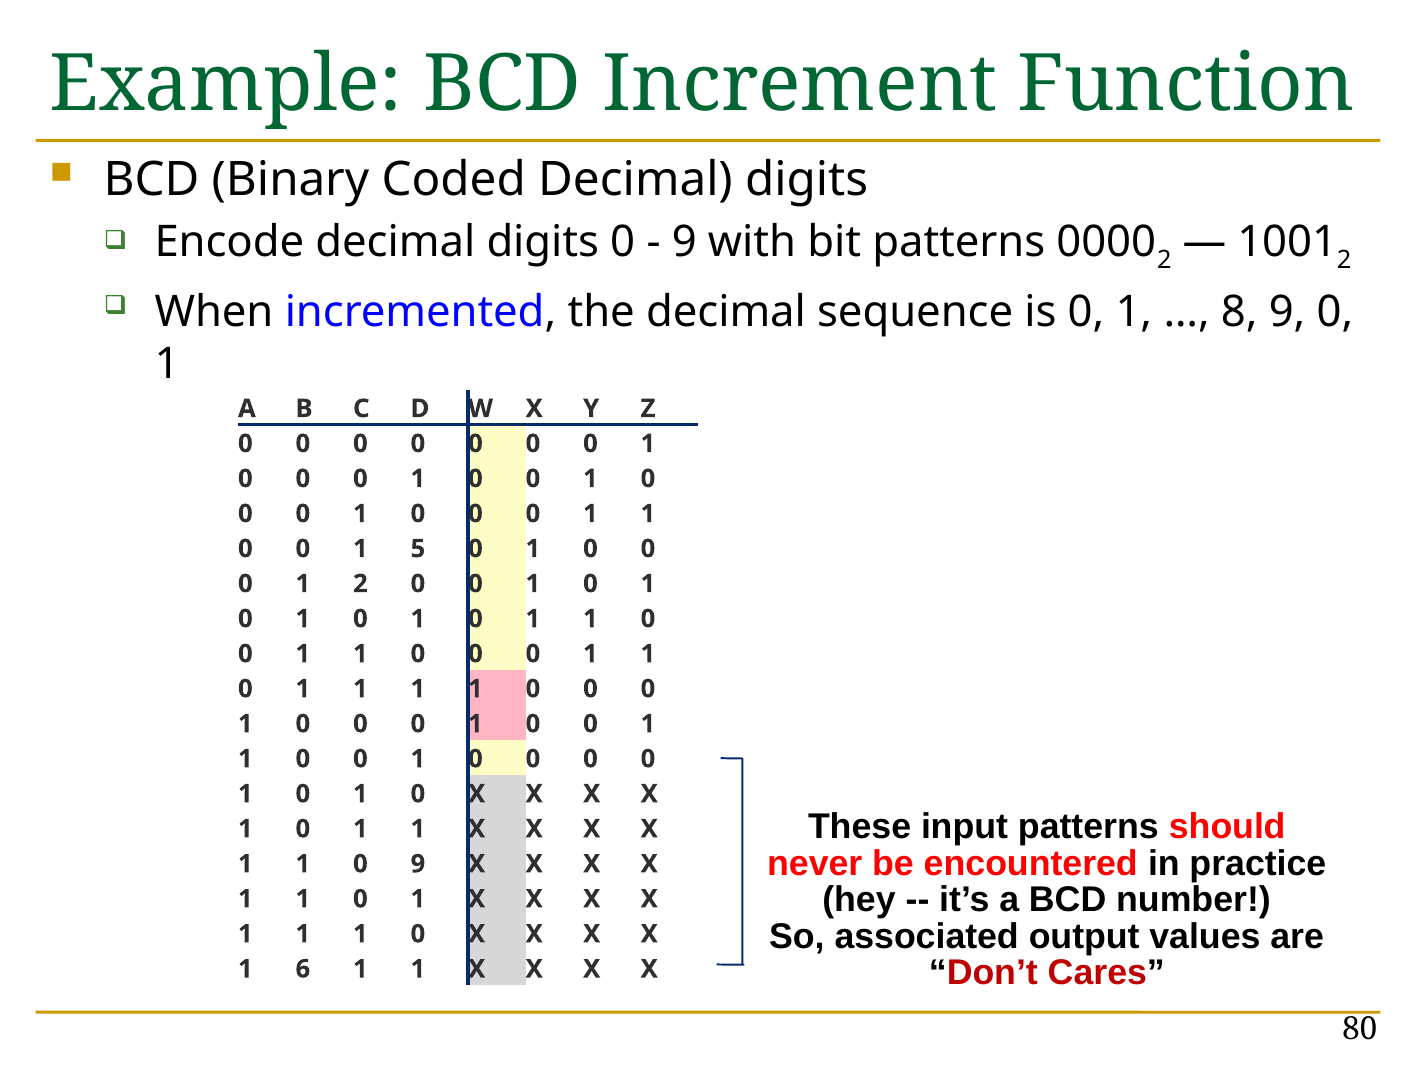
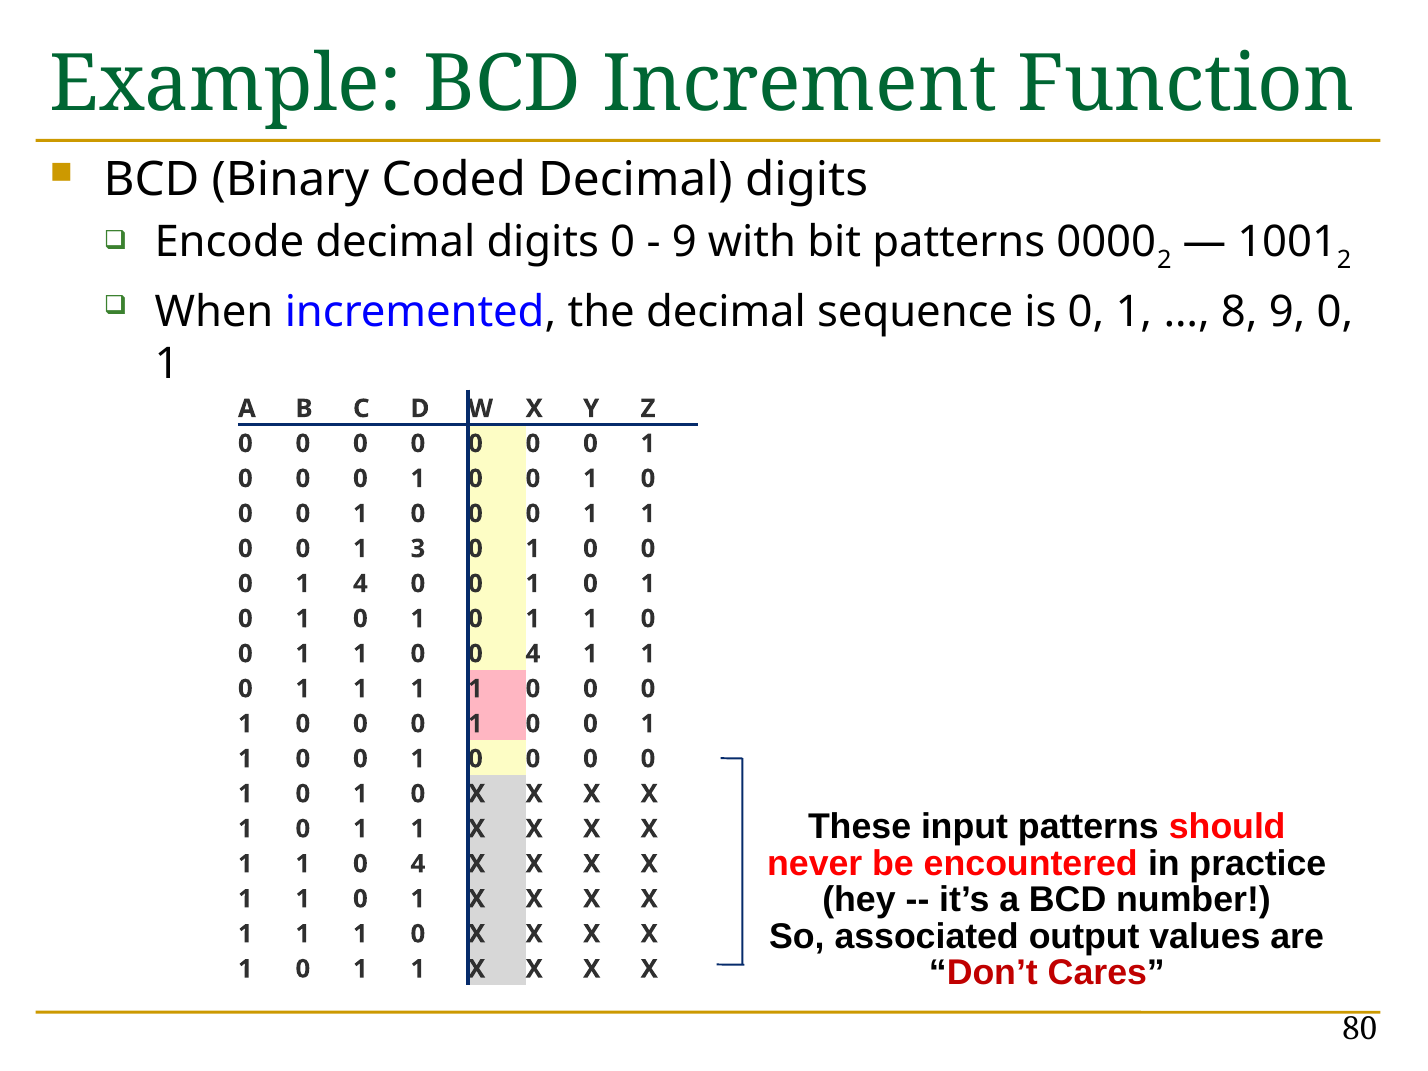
5: 5 -> 3 (418, 549)
1 2: 2 -> 4 (360, 584)
0: 0 -> 4 (533, 654)
1 0 9: 9 -> 4 (418, 864)
6: 6 -> 0 (303, 969)
